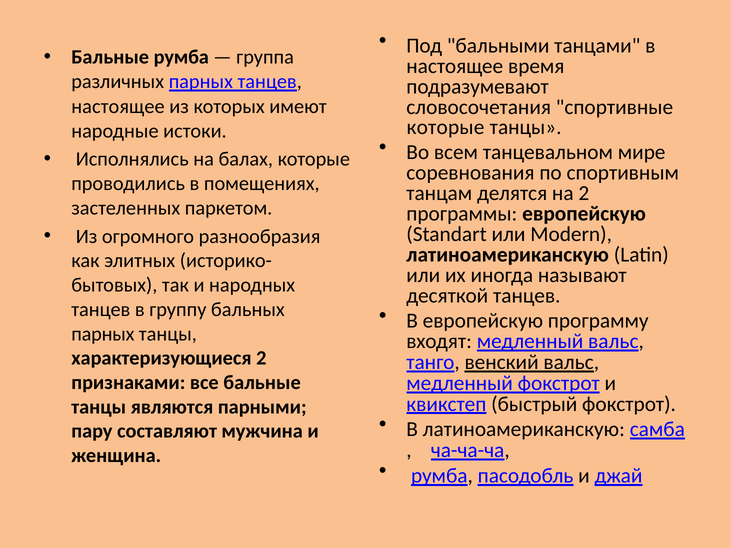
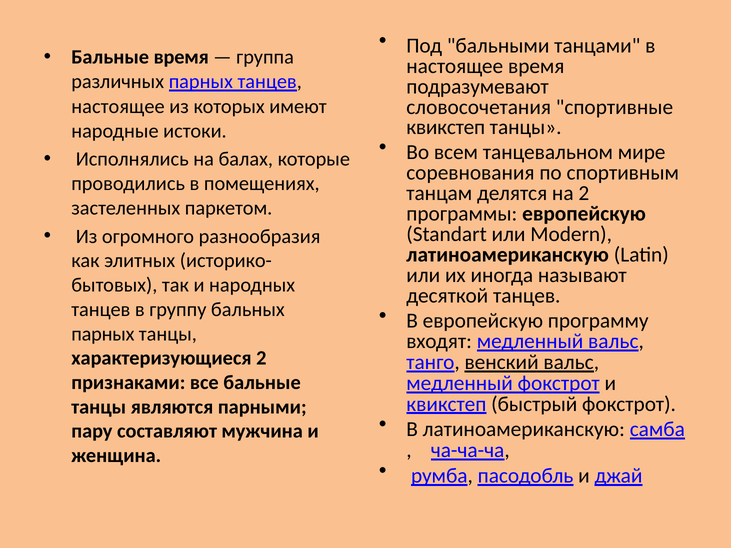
Бальные румба: румба -> время (181, 57)
которые: которые -> квикстеп (446, 127)
